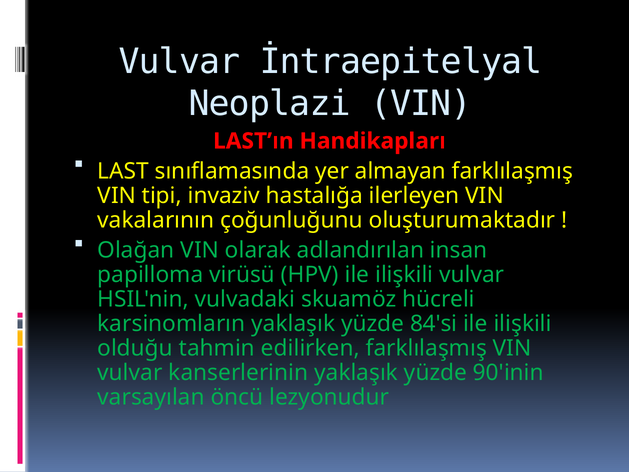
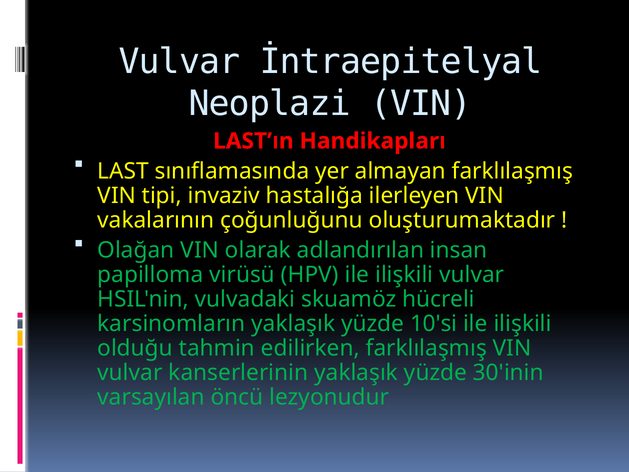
84'si: 84'si -> 10'si (434, 324)
90'inin: 90'inin -> 30'inin (508, 373)
